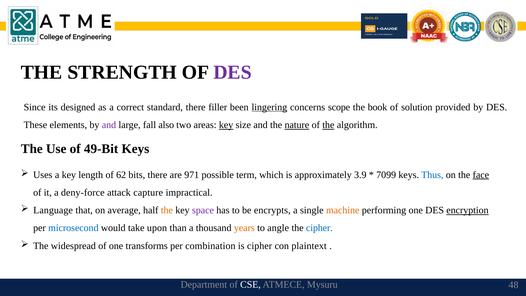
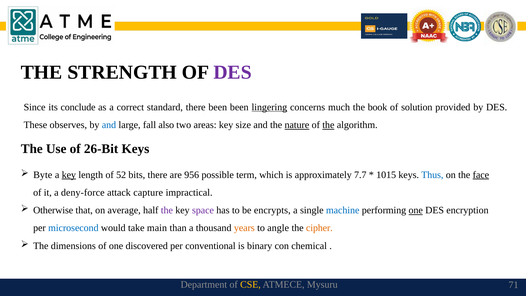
designed: designed -> conclude (78, 107)
there filler: filler -> been (218, 107)
scope: scope -> much (339, 107)
elements: elements -> observes (68, 125)
and colour: purple -> blue (109, 125)
key underline: present -> none (226, 125)
49-Bit: 49-Bit -> 26-Bit (101, 149)
Uses: Uses -> Byte (43, 175)
key underline: none -> present (69, 175)
62: 62 -> 52 (121, 175)
971: 971 -> 956 (192, 175)
3.9: 3.9 -> 7.7 (360, 175)
7099: 7099 -> 1015 (386, 175)
Language: Language -> Otherwise (53, 210)
the colour: orange -> purple (167, 210)
machine colour: orange -> blue (343, 210)
one underline: none -> present (416, 210)
encryption underline: present -> none (467, 210)
upon: upon -> main (157, 228)
cipher colour: blue -> orange (319, 228)
widespread: widespread -> dimensions (73, 246)
transforms: transforms -> discovered (147, 246)
combination: combination -> conventional (210, 246)
is cipher: cipher -> binary (260, 246)
plaintext: plaintext -> chemical (309, 246)
CSE colour: white -> yellow (250, 284)
48: 48 -> 71 (514, 285)
